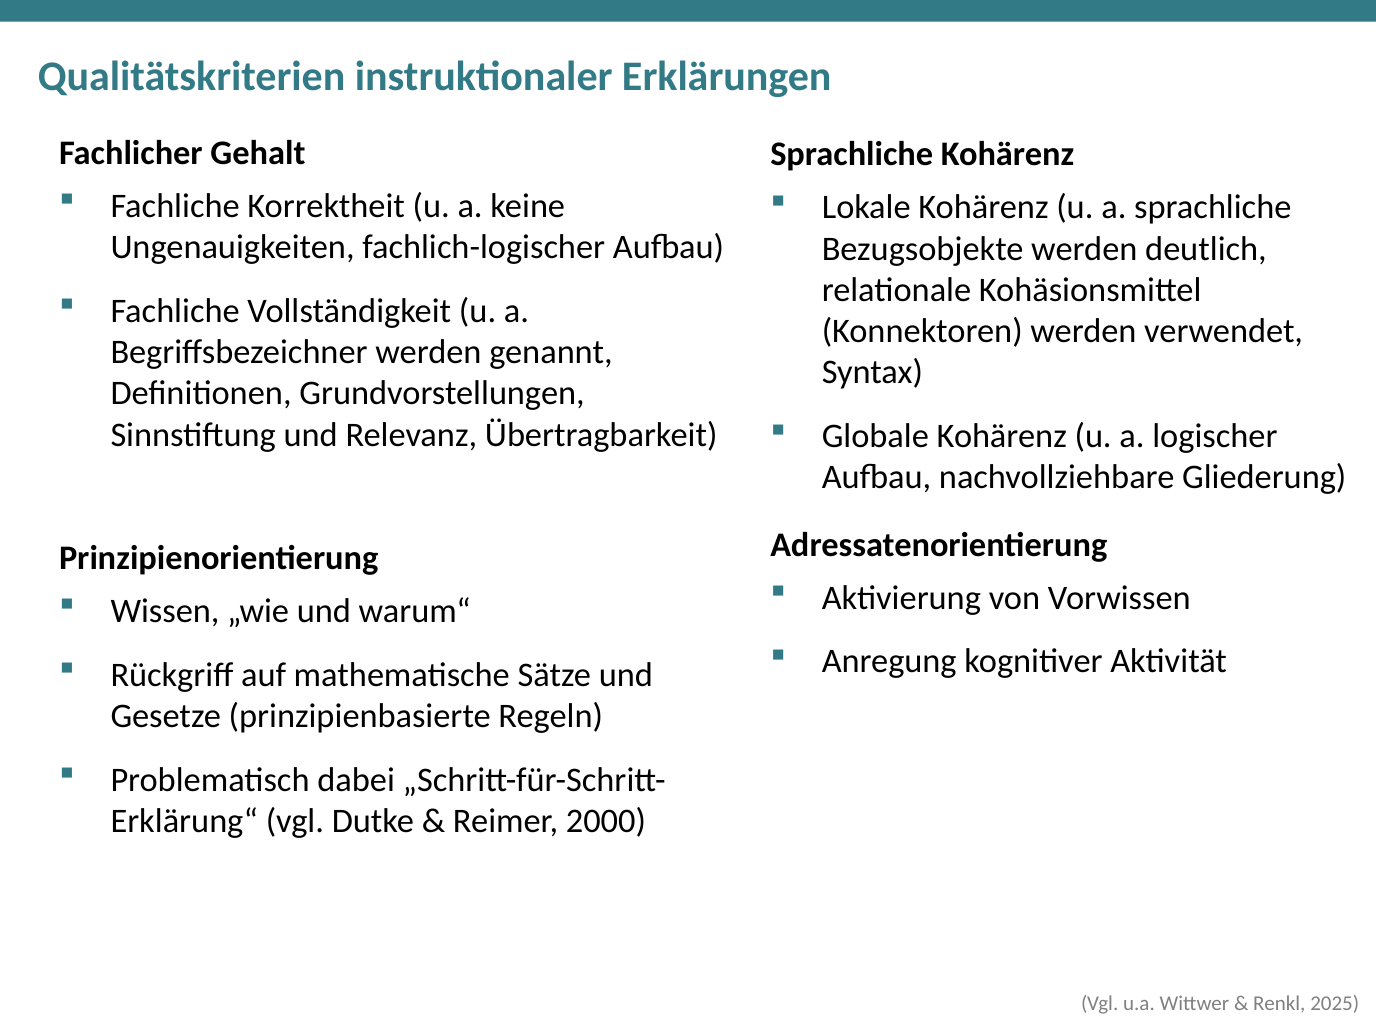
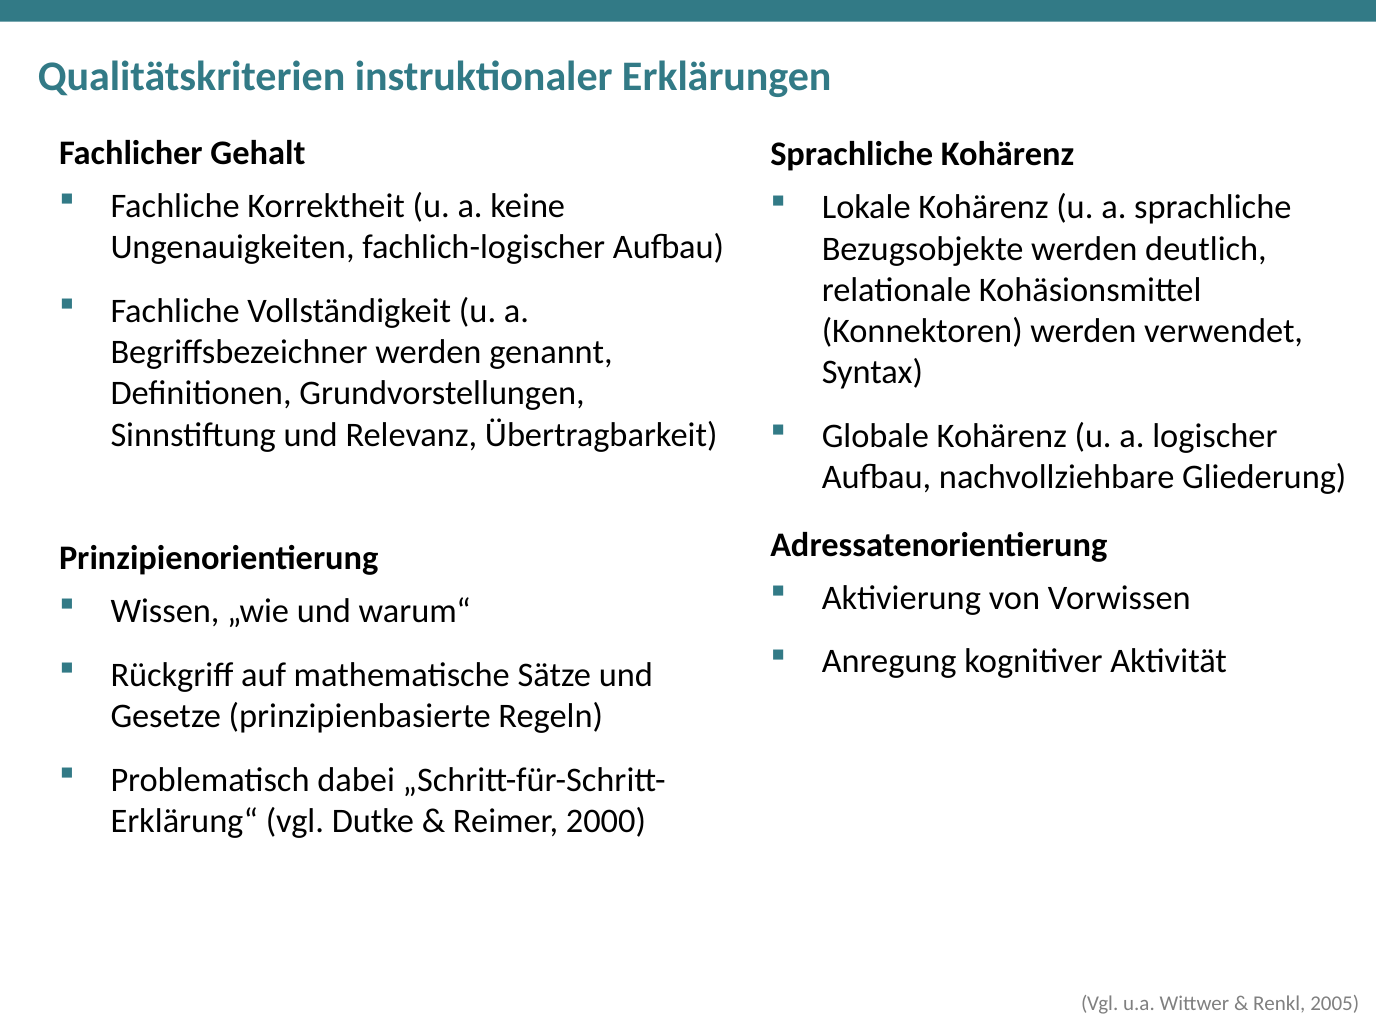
2025: 2025 -> 2005 (1335, 1004)
